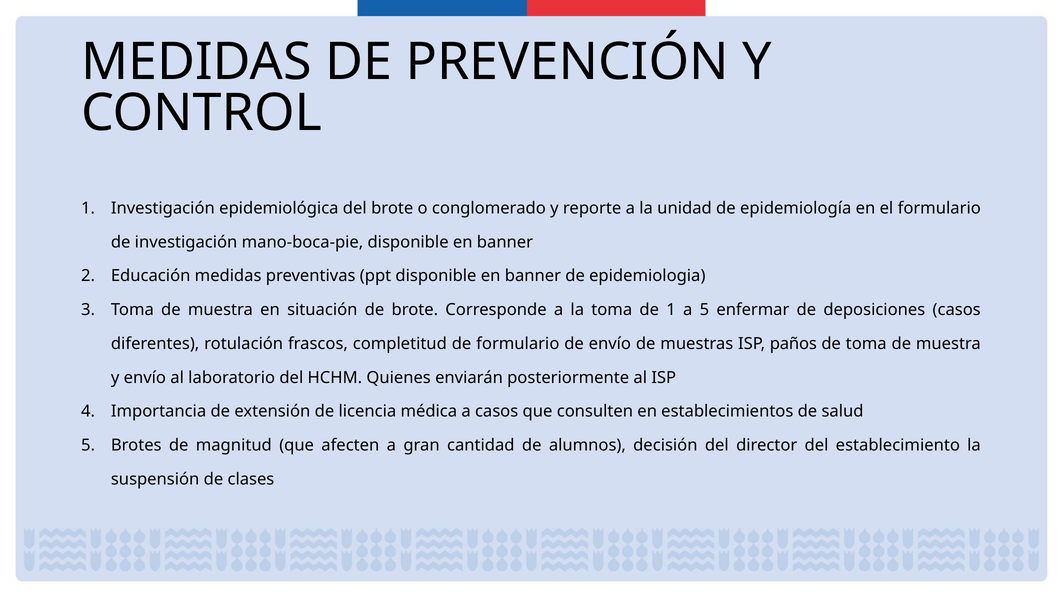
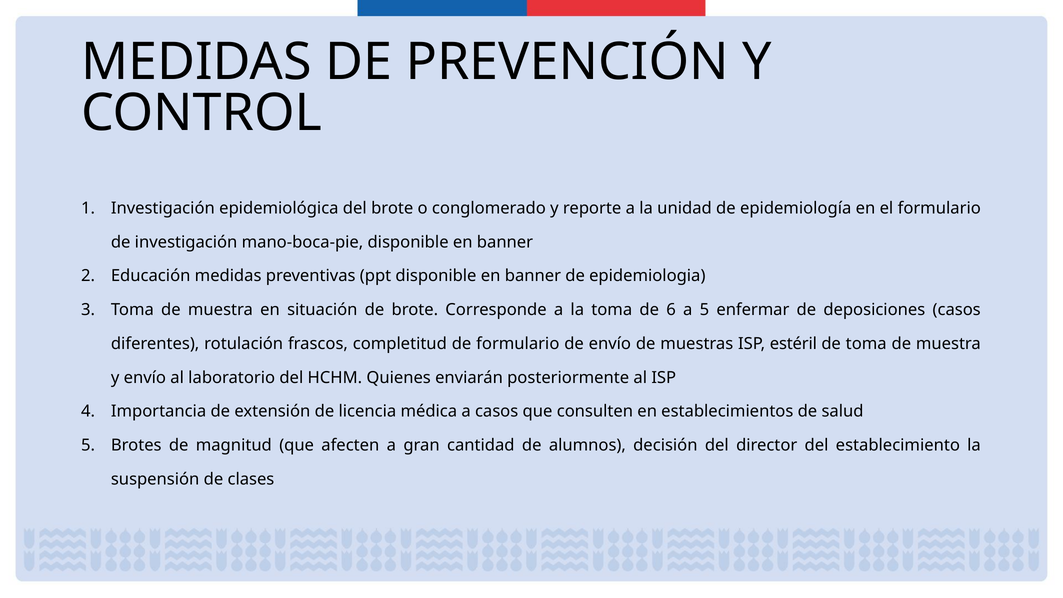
de 1: 1 -> 6 (671, 310)
paños: paños -> estéril (793, 344)
